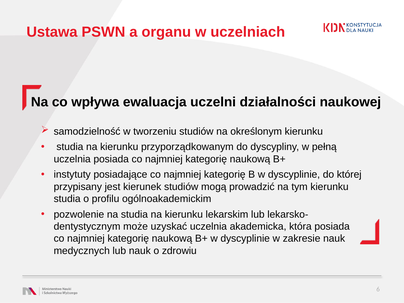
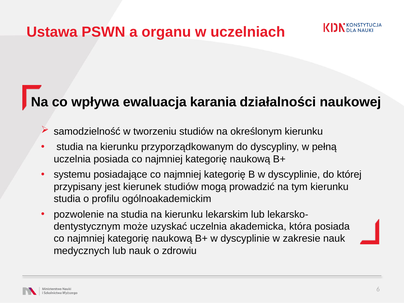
uczelni: uczelni -> karania (213, 102)
instytuty: instytuty -> systemu (72, 175)
